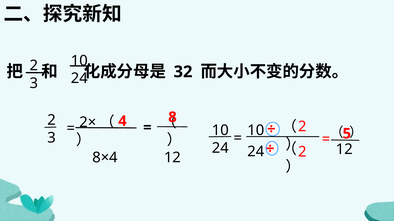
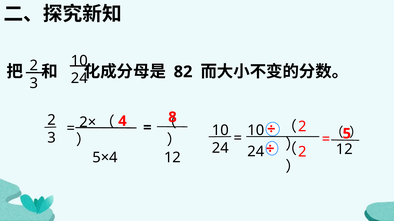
32: 32 -> 82 (183, 72)
8×4: 8×4 -> 5×4 (105, 158)
